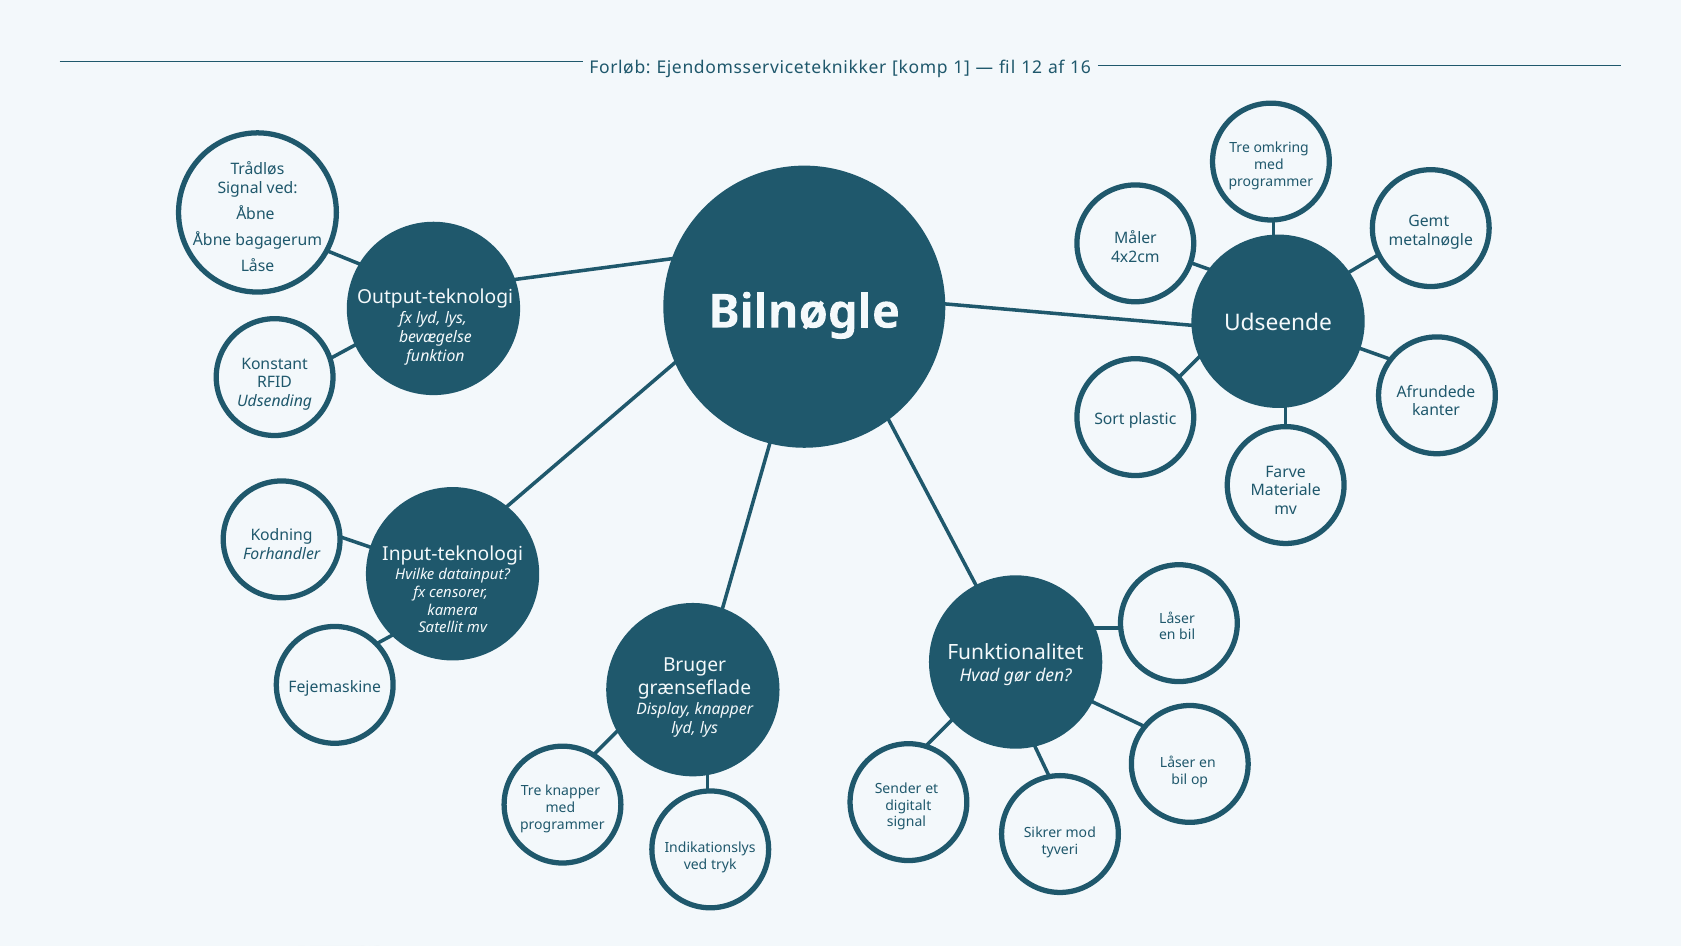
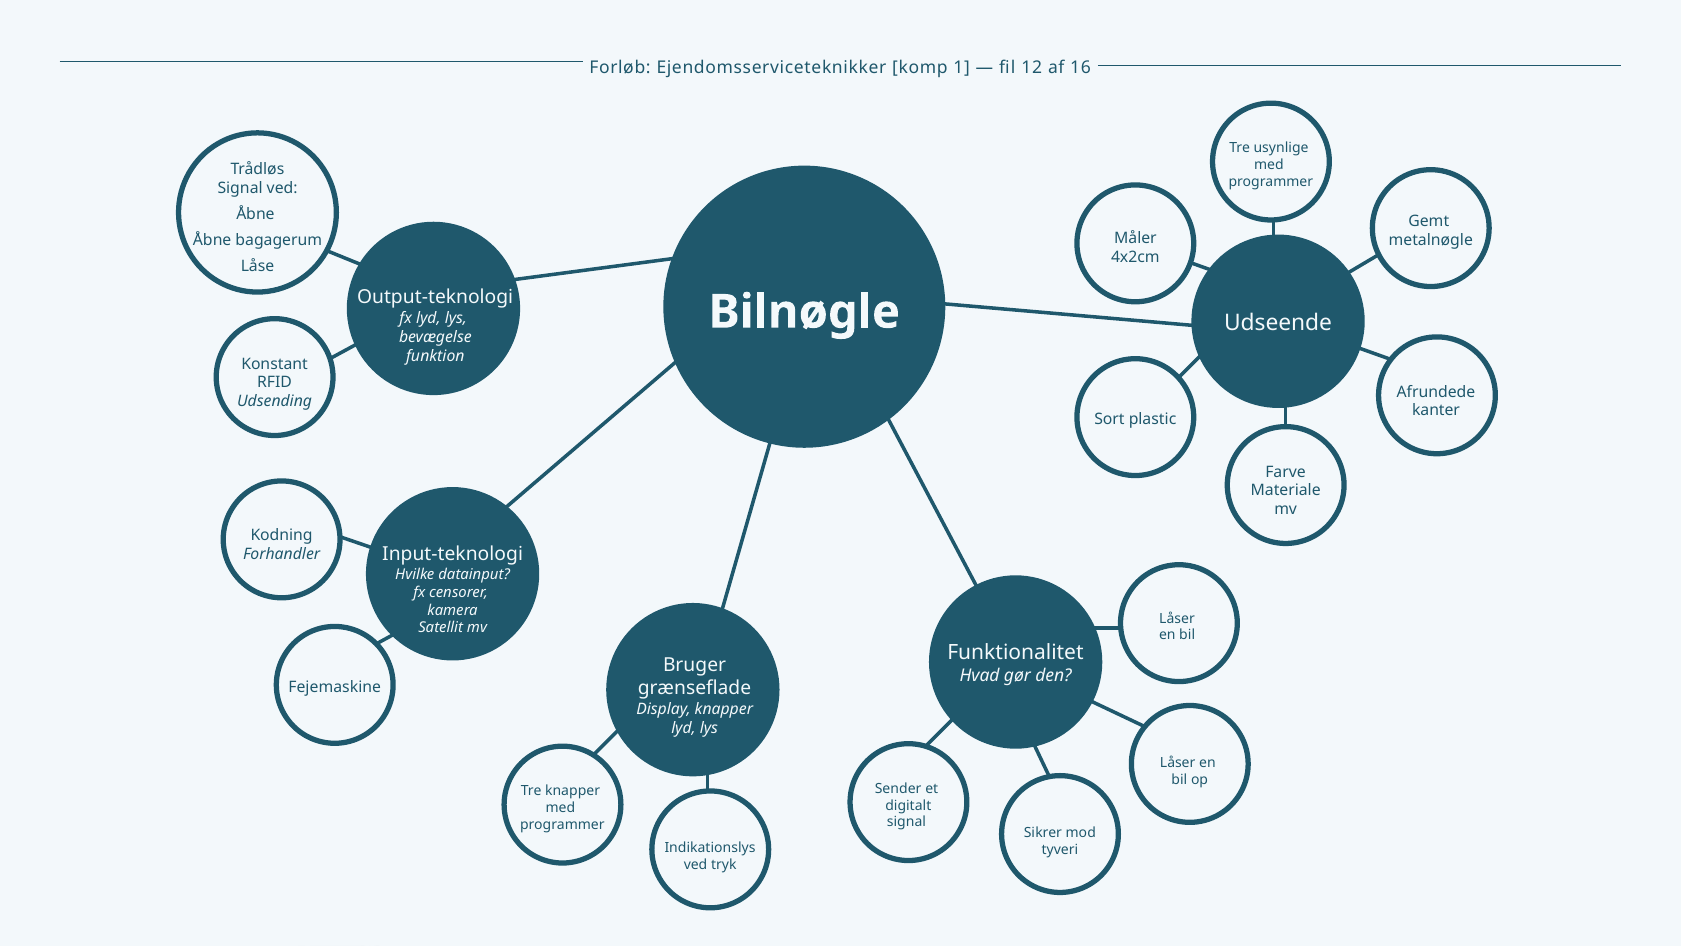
omkring: omkring -> usynlige (1281, 148)
